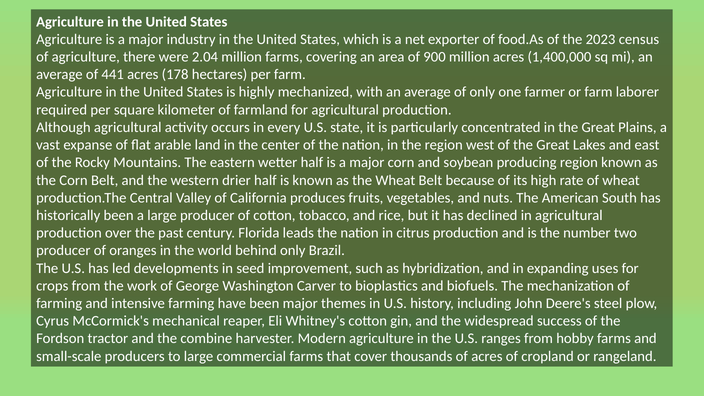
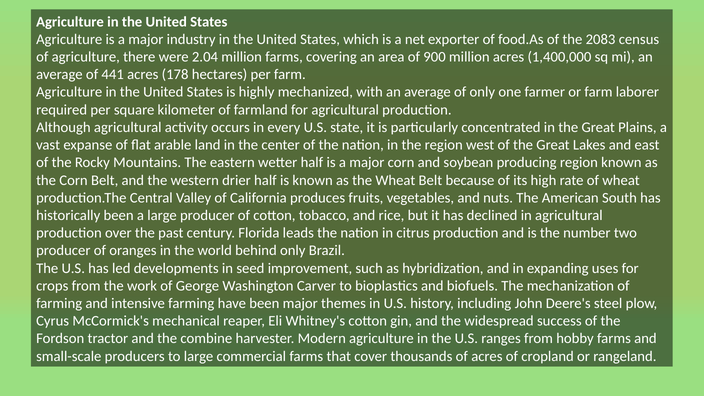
2023: 2023 -> 2083 (601, 39)
